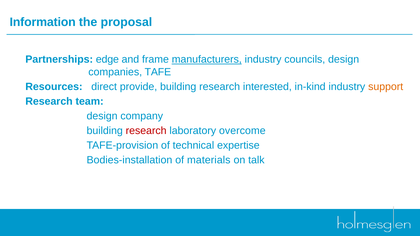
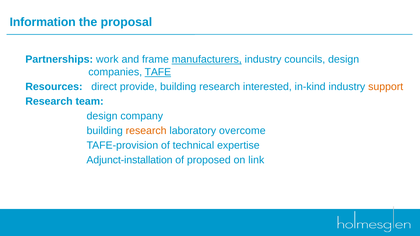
edge: edge -> work (107, 60)
TAFE underline: none -> present (158, 72)
research colour: red -> orange (146, 131)
Bodies-installation: Bodies-installation -> Adjunct-installation (130, 160)
materials: materials -> proposed (209, 160)
talk: talk -> link (256, 160)
